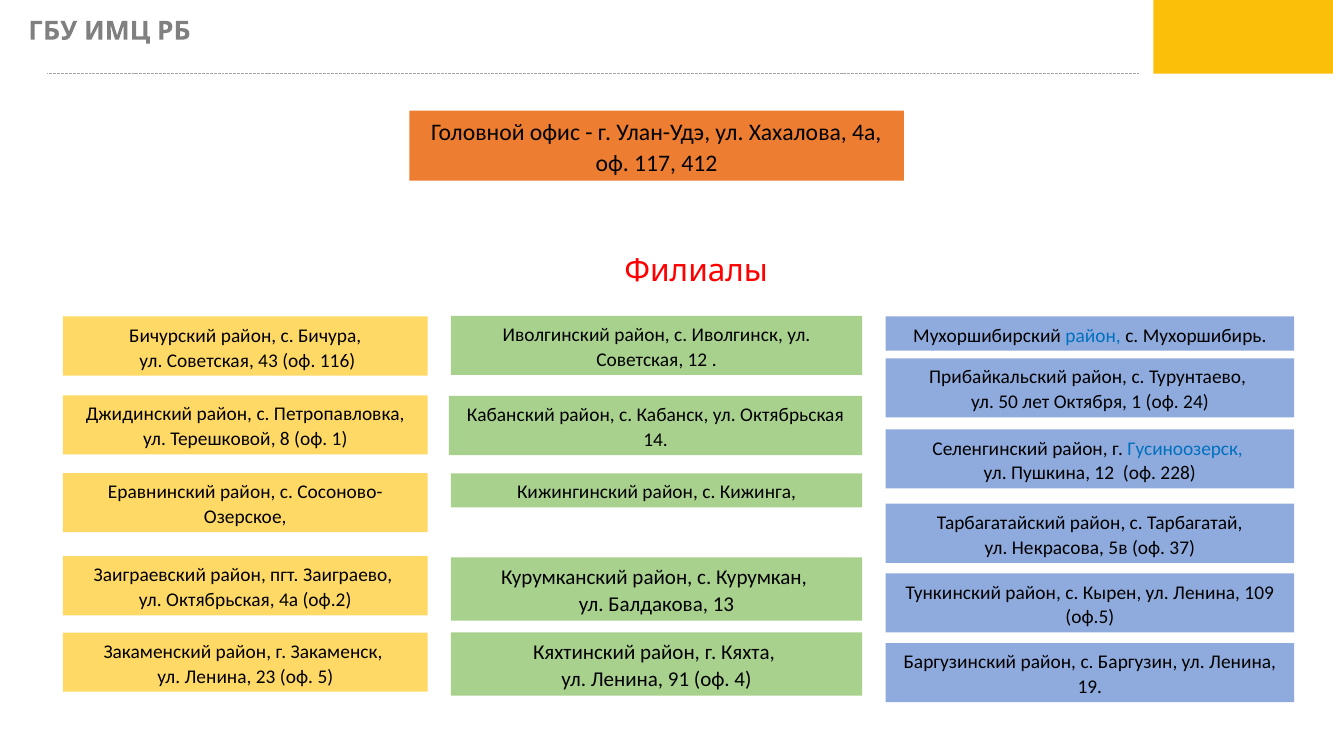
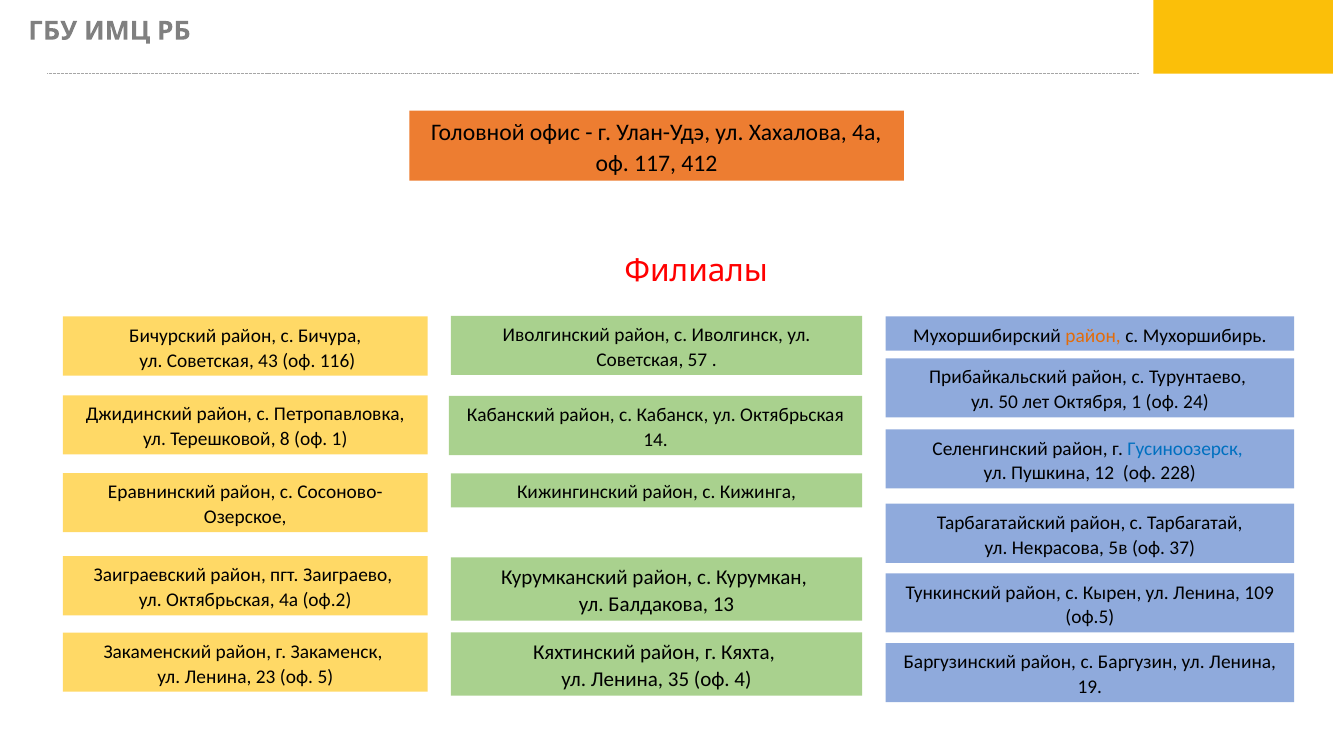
район colour: blue -> orange (1093, 336)
Советская 12: 12 -> 57 (697, 360)
91: 91 -> 35 (679, 680)
